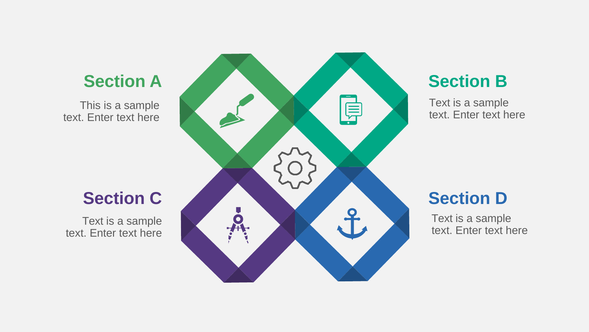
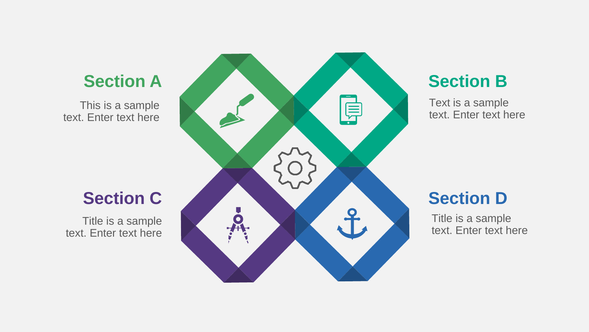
Text: Text -> Title (442, 218)
Text: Text -> Title (93, 221)
